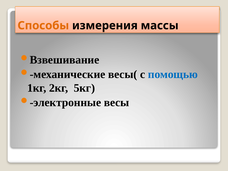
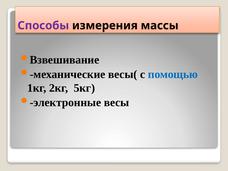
Способы colour: orange -> purple (43, 26)
